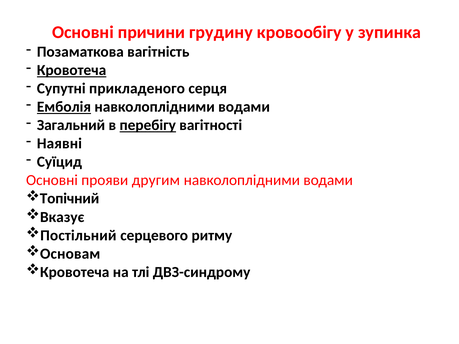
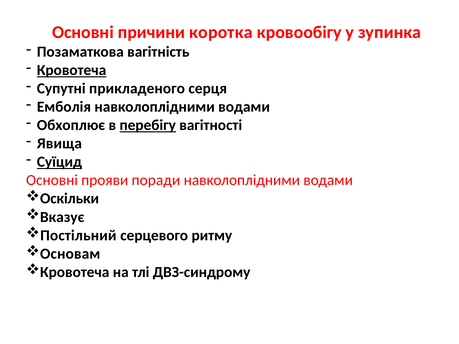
грудину: грудину -> коротка (221, 32)
Емболія underline: present -> none (64, 107)
Загальний: Загальний -> Обхоплює (71, 125)
Наявні: Наявні -> Явища (59, 144)
Суїцид underline: none -> present (59, 162)
другим: другим -> поради (156, 180)
Топічний: Топічний -> Оскільки (70, 199)
